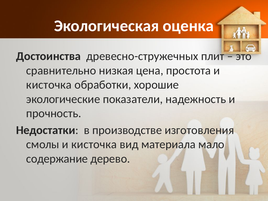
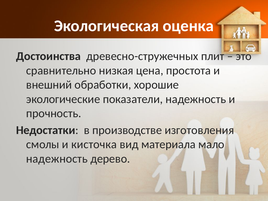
кисточка: кисточка -> внешний (49, 85)
содержание: содержание -> надежность (57, 159)
